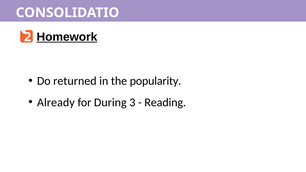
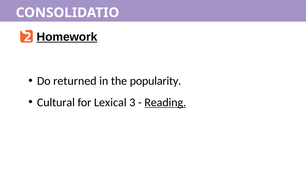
Already: Already -> Cultural (56, 102)
During: During -> Lexical (110, 102)
Reading underline: none -> present (165, 102)
